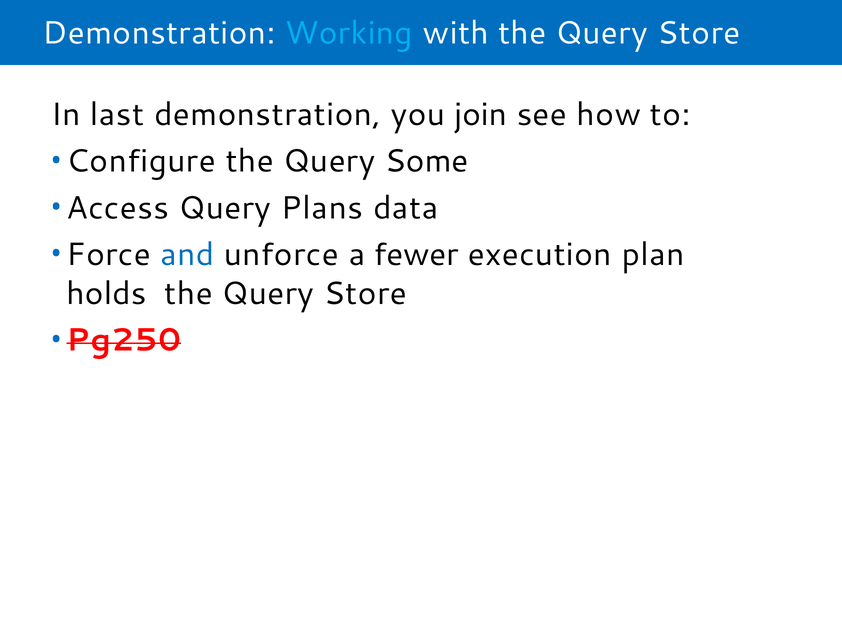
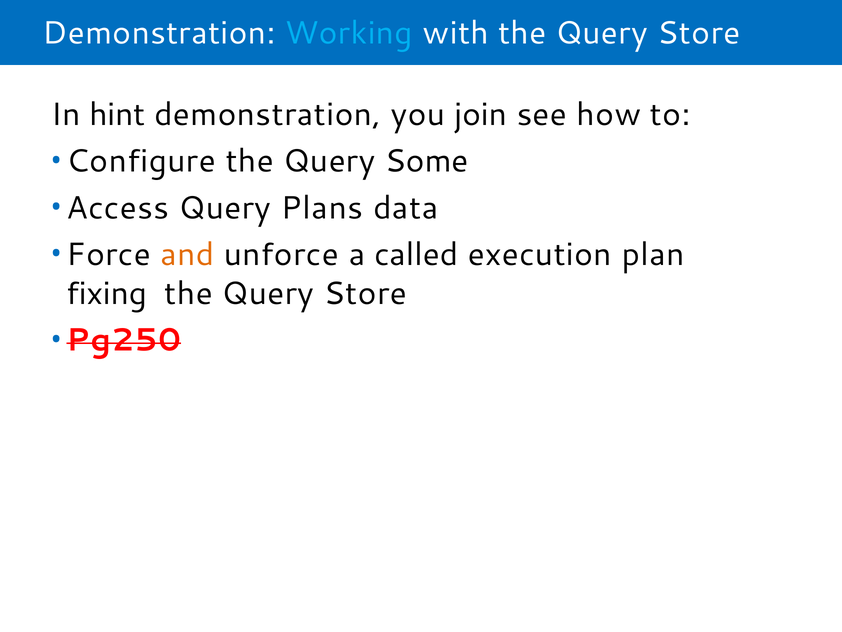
last: last -> hint (117, 115)
and colour: blue -> orange (187, 254)
fewer: fewer -> called (416, 254)
holds: holds -> fixing (107, 294)
